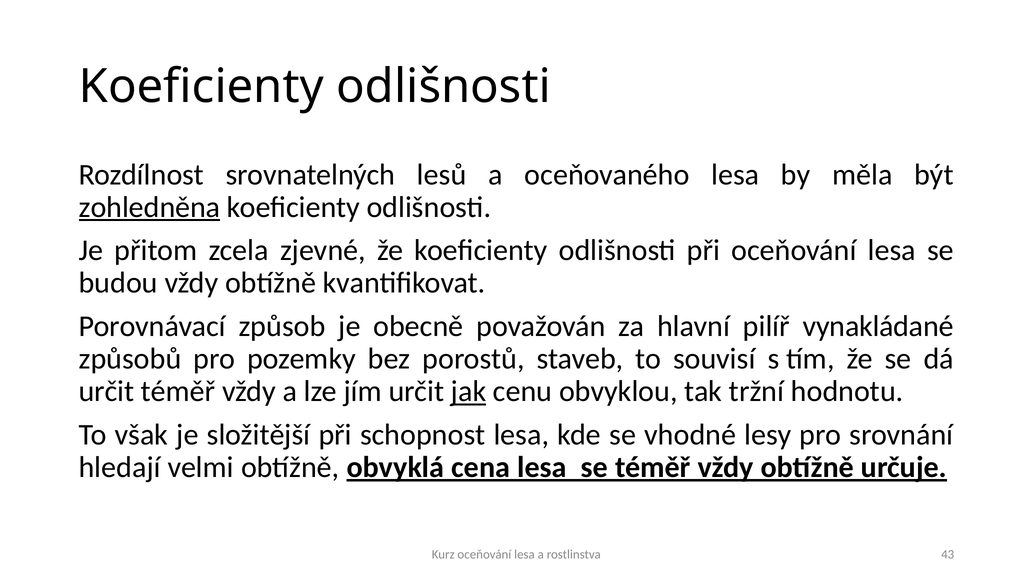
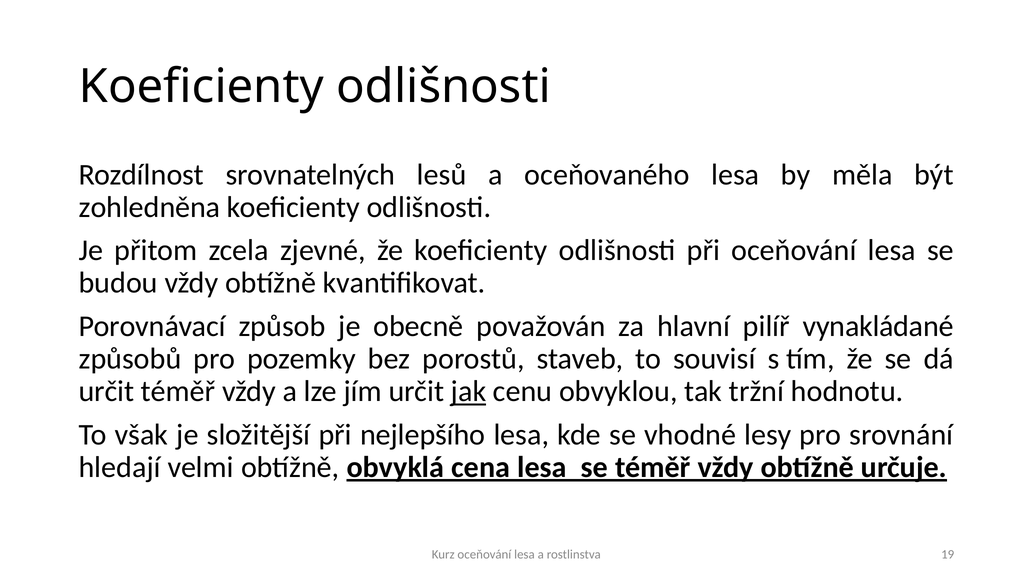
zohledněna underline: present -> none (150, 207)
schopnost: schopnost -> nejlepšího (423, 435)
43: 43 -> 19 (948, 555)
